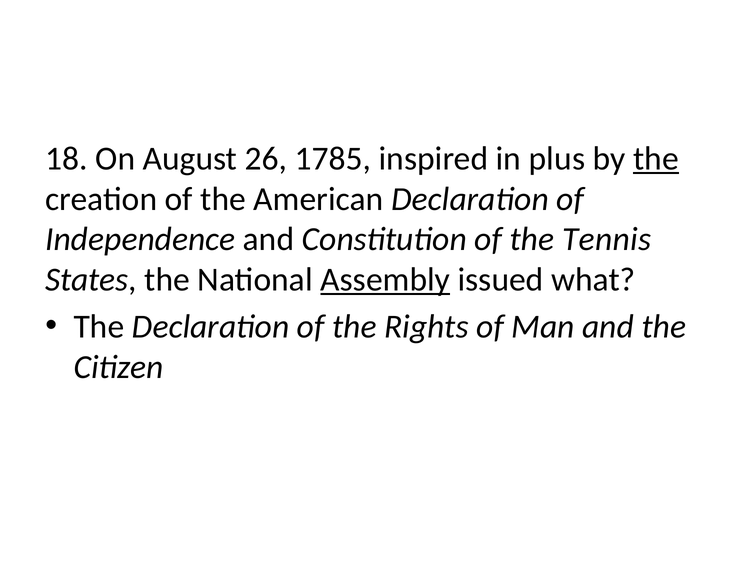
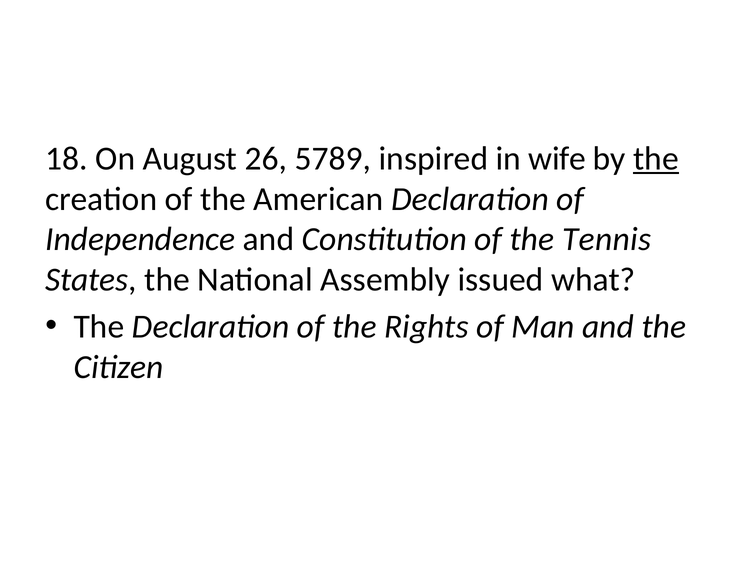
1785: 1785 -> 5789 (333, 158)
plus: plus -> wife (557, 158)
Assembly underline: present -> none (385, 279)
